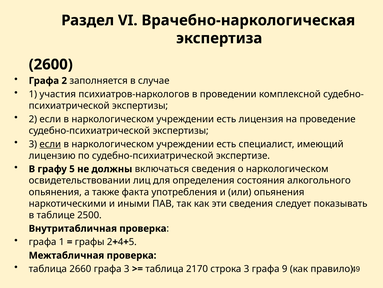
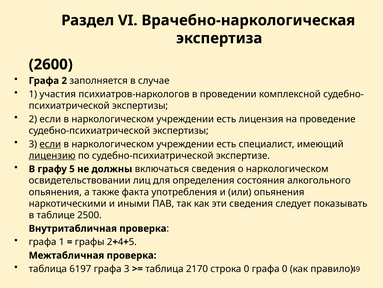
лицензию underline: none -> present (52, 155)
2660: 2660 -> 6197 (80, 268)
строка 3: 3 -> 0 (247, 268)
графа 9: 9 -> 0 (285, 268)
